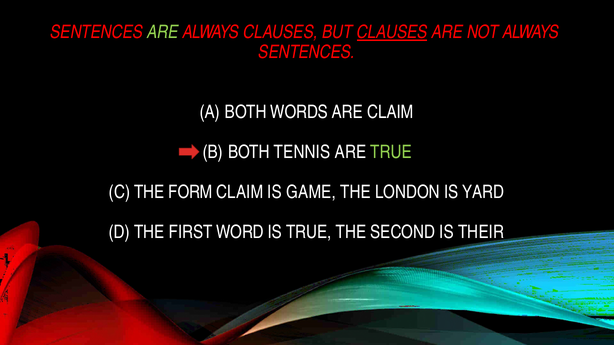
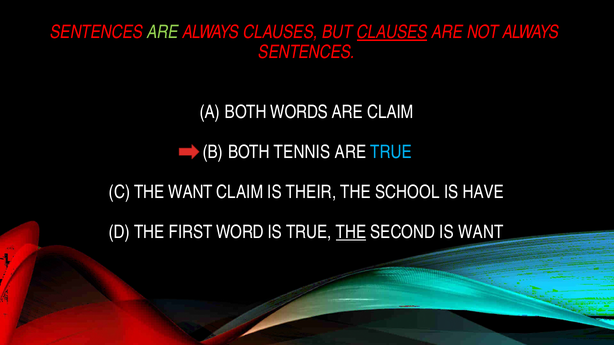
TRUE colour: light green -> light blue (391, 152)
FORM: FORM -> WANT (191, 192)
GAME: GAME -> THEIR (311, 192)
LONDON: LONDON -> SCHOOL (407, 192)
YARD: YARD -> HAVE (483, 192)
THE underline: none -> present (351, 232)
IS THEIR: THEIR -> WANT (481, 232)
